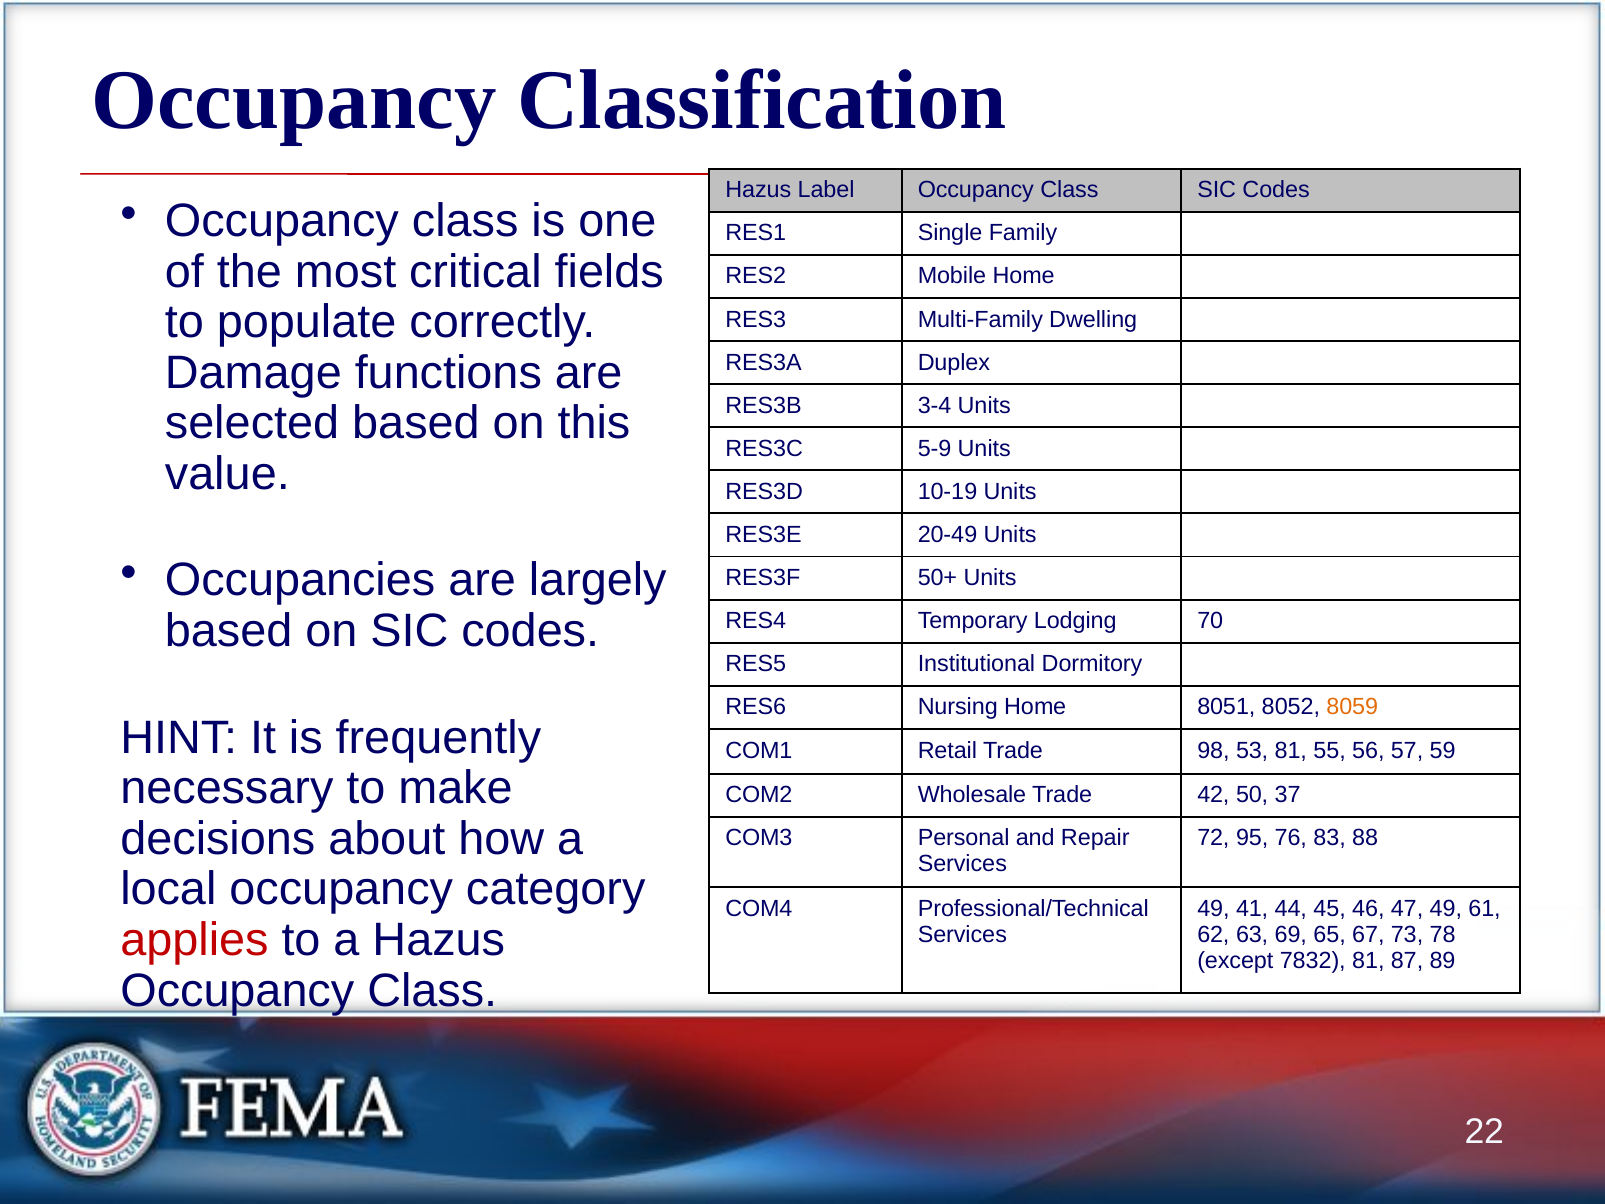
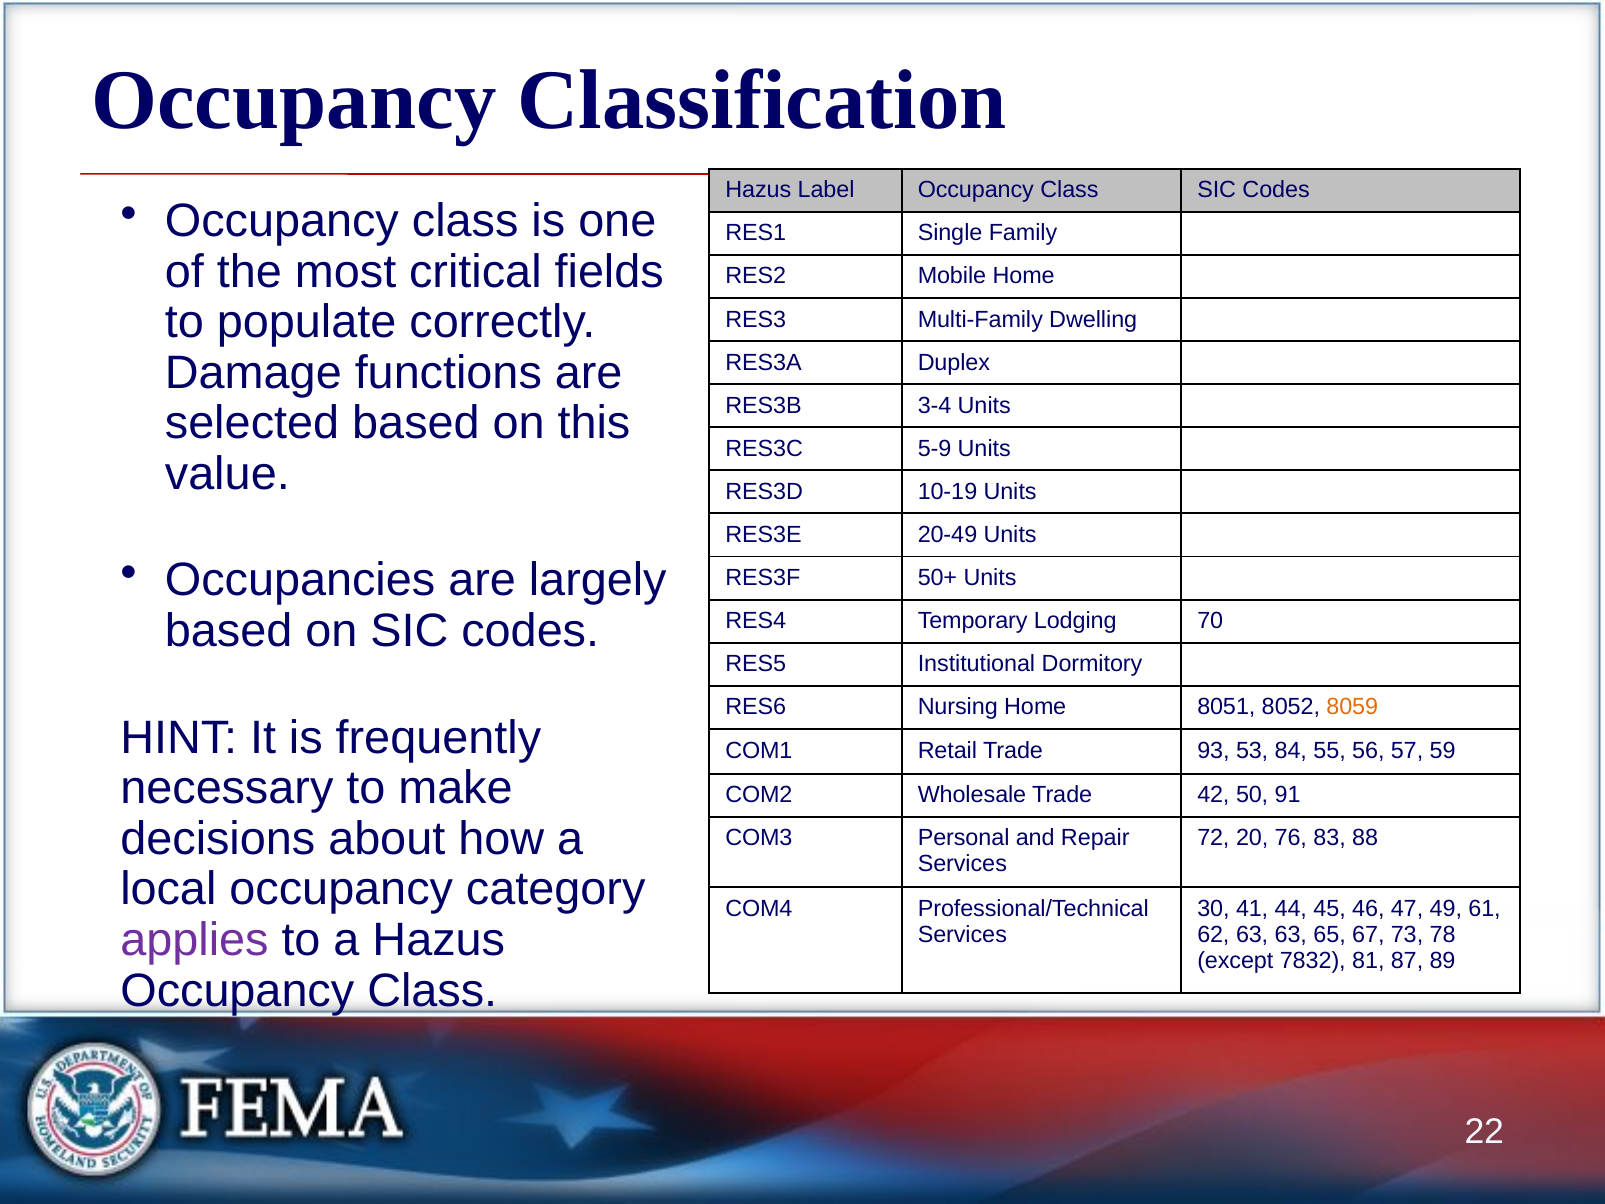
98: 98 -> 93 (1213, 750)
53 81: 81 -> 84 (1291, 750)
37: 37 -> 91 (1288, 795)
95: 95 -> 20 (1252, 838)
49: 49 -> 30 (1213, 909)
applies colour: red -> purple (195, 940)
63 69: 69 -> 63 (1291, 934)
